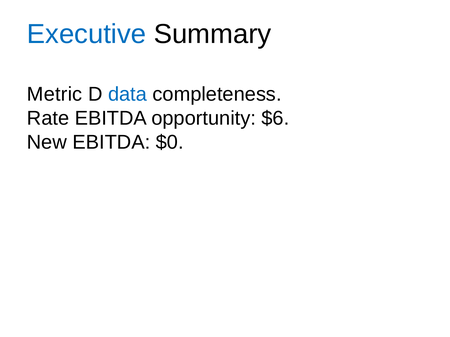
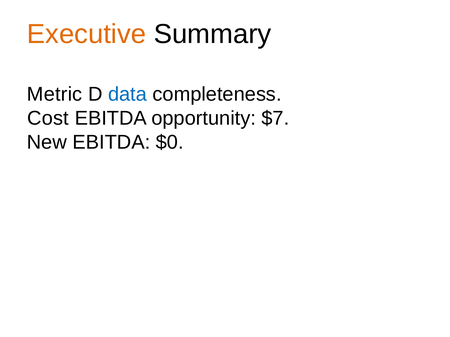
Executive colour: blue -> orange (87, 34)
Rate: Rate -> Cost (48, 118)
$6: $6 -> $7 (275, 118)
